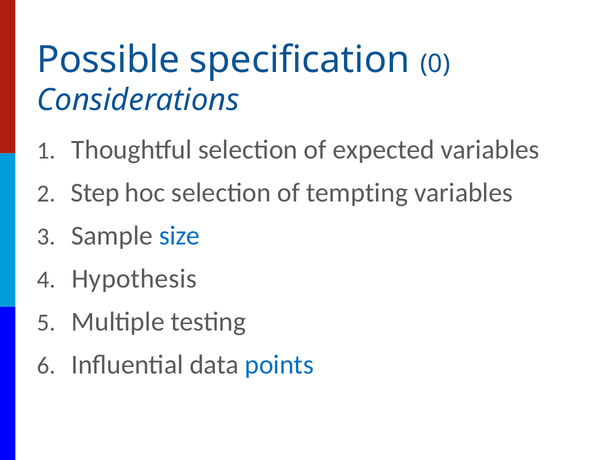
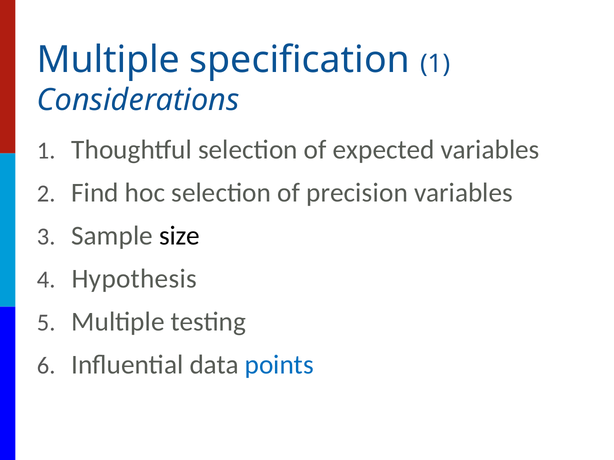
Possible: Possible -> Multiple (108, 60)
specification 0: 0 -> 1 (435, 64)
Step: Step -> Find (95, 193)
tempting: tempting -> precision (357, 193)
size colour: blue -> black (180, 236)
